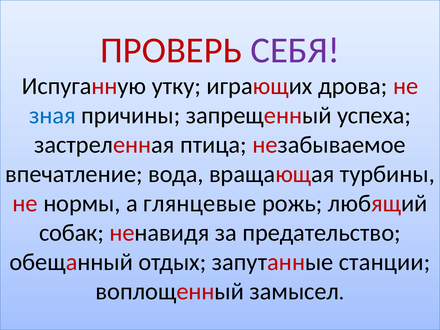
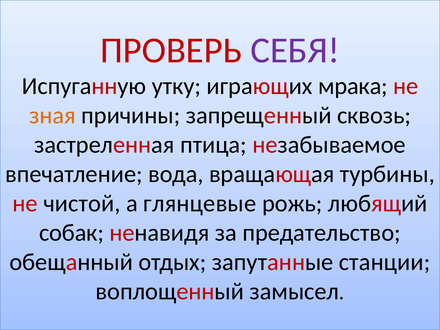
дрова: дрова -> мрака (353, 86)
зная colour: blue -> orange (52, 115)
успеха: успеха -> сквозь (374, 115)
нормы: нормы -> чистой (82, 203)
